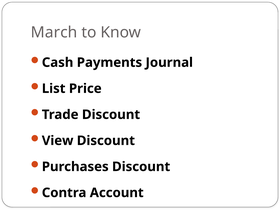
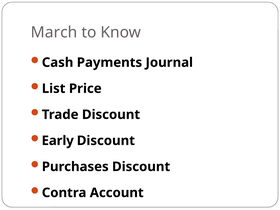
View: View -> Early (58, 141)
